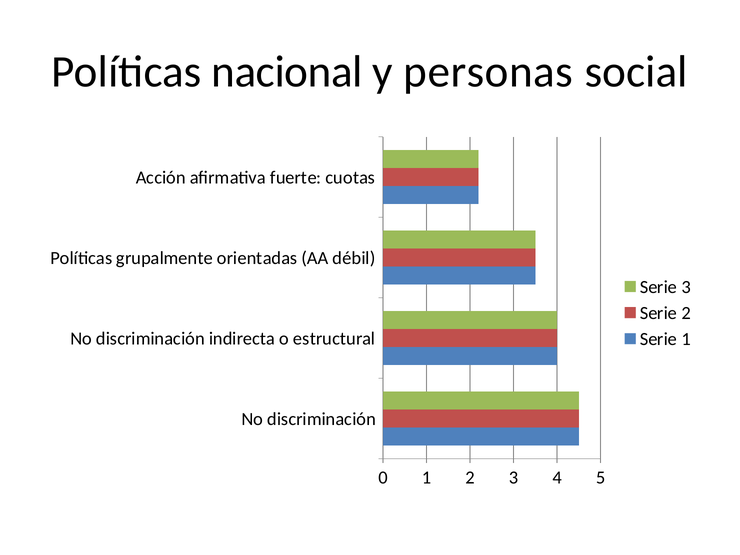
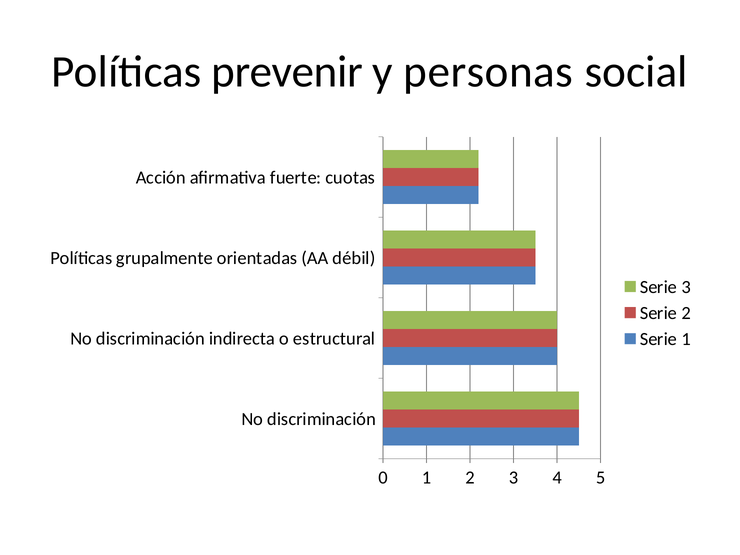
nacional: nacional -> prevenir (287, 72)
